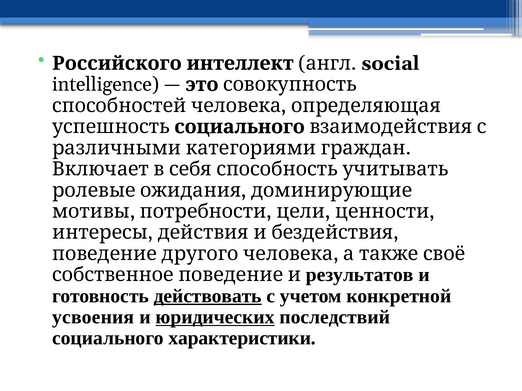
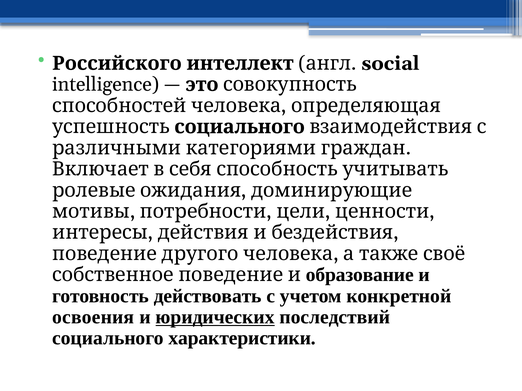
результатов: результатов -> образование (360, 275)
действовать underline: present -> none (208, 296)
усвоения: усвоения -> освоения (93, 317)
